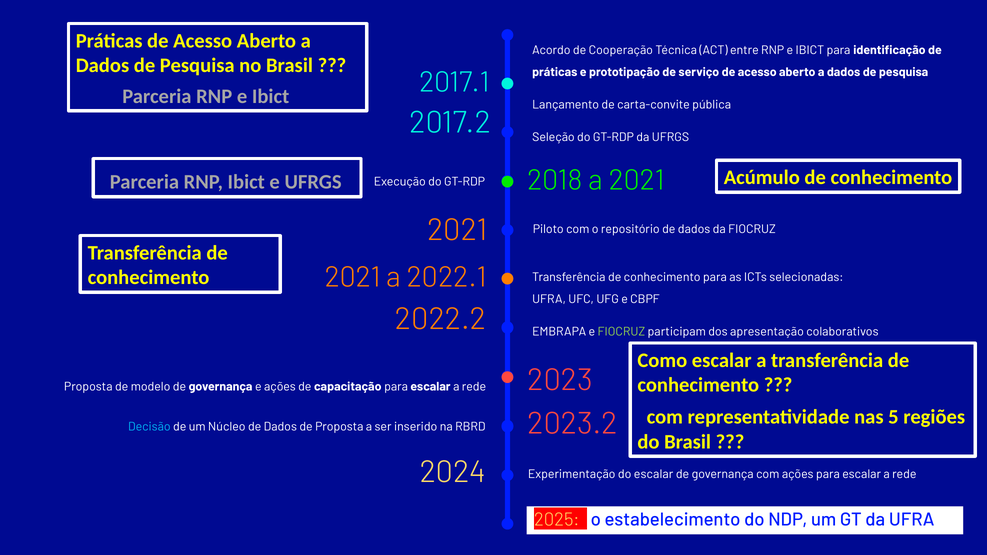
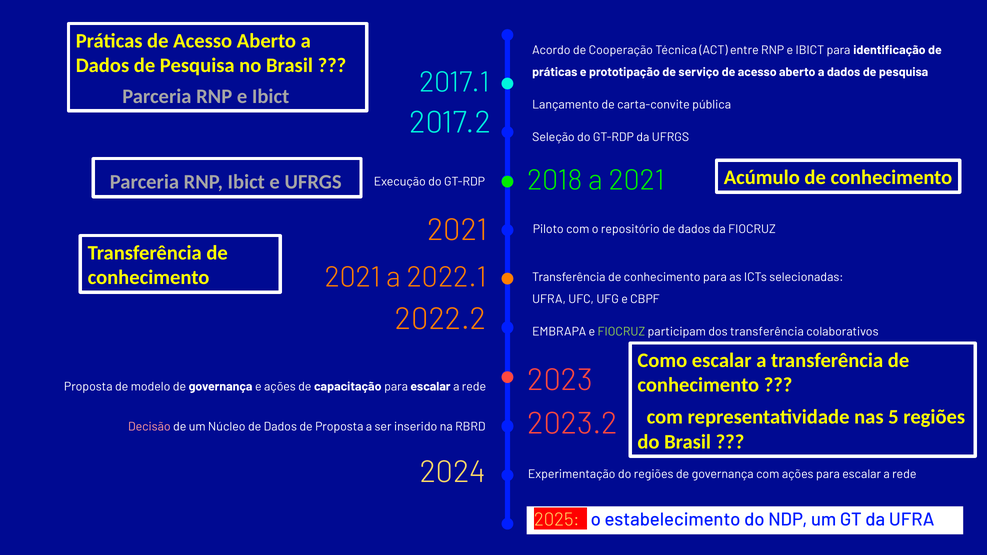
dos apresentação: apresentação -> transferência (767, 332)
Decisão colour: light blue -> pink (149, 427)
do escalar: escalar -> regiões (654, 474)
